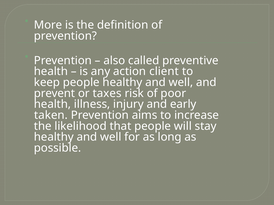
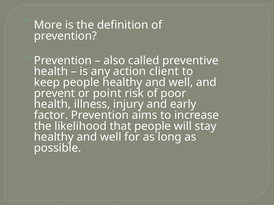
taxes: taxes -> point (107, 93)
taken: taken -> factor (51, 115)
